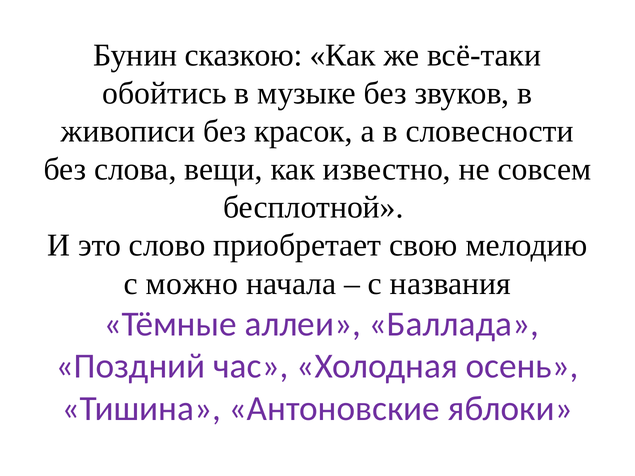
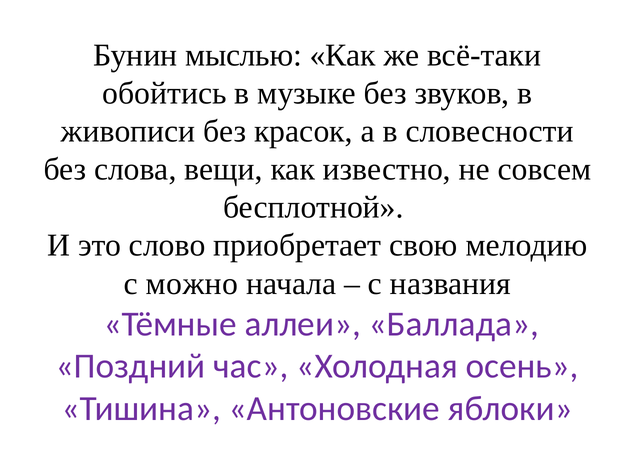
сказкою: сказкою -> мыслью (244, 55)
